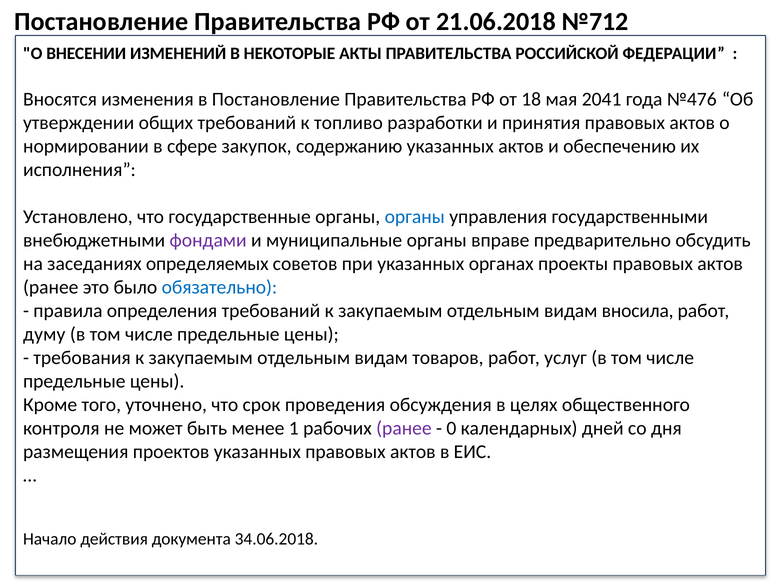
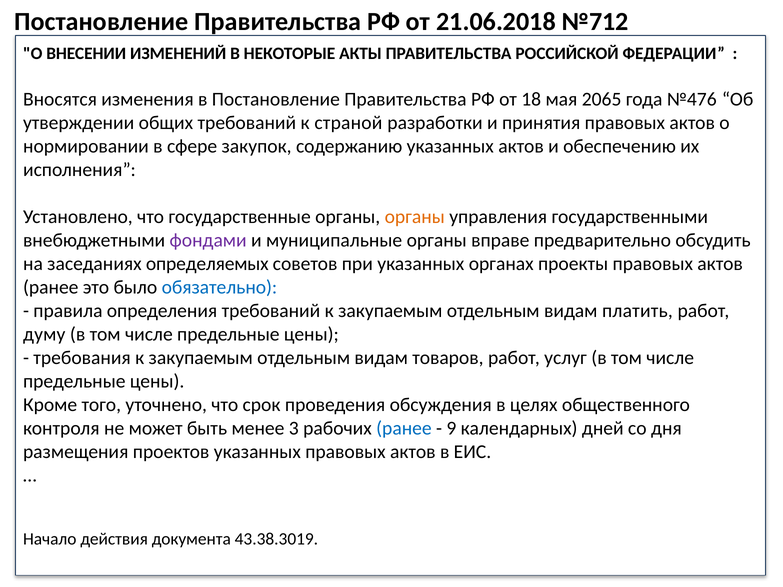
2041: 2041 -> 2065 (602, 99)
топливо: топливо -> страной (348, 123)
органы colour: blue -> orange (415, 217)
вносила: вносила -> платить (637, 311)
1: 1 -> 3 (294, 428)
ранее colour: purple -> blue (404, 428)
0: 0 -> 9 (451, 428)
34.06.2018: 34.06.2018 -> 43.38.3019 (276, 539)
